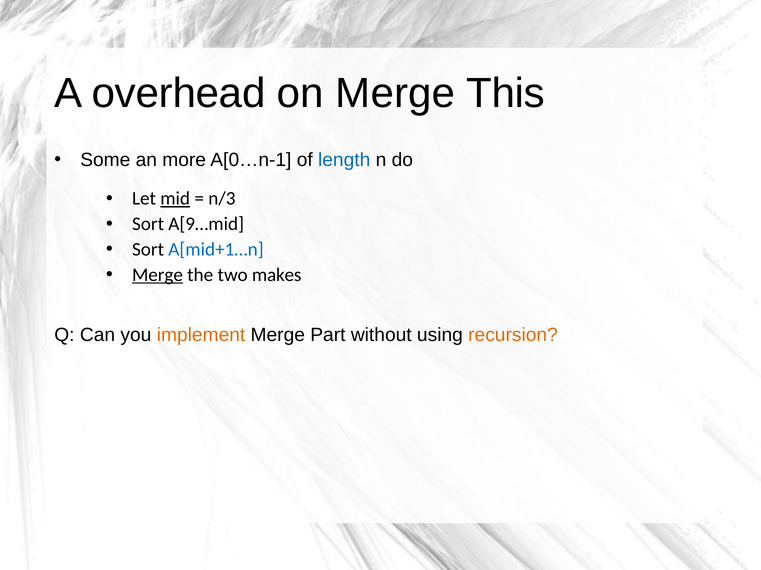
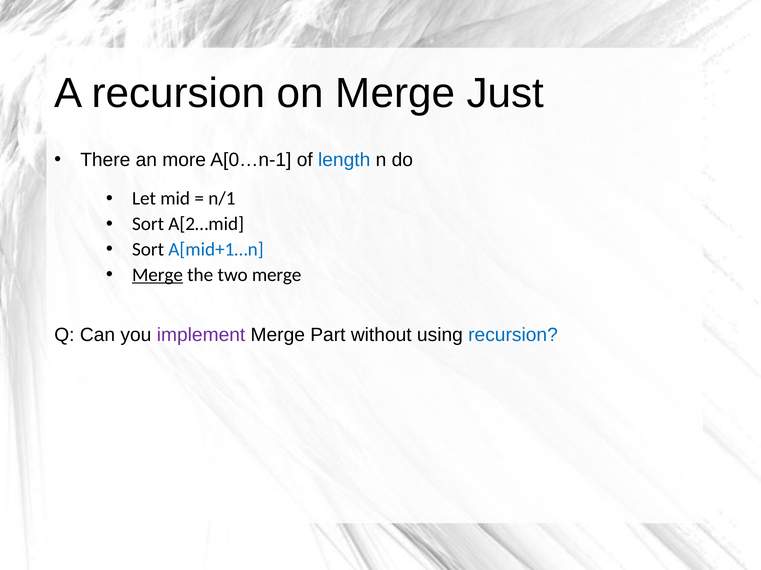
A overhead: overhead -> recursion (179, 93)
This: This -> Just (505, 93)
Some: Some -> There (105, 160)
mid underline: present -> none (175, 199)
n/3: n/3 -> n/1 (222, 199)
A[9…mid: A[9…mid -> A[2…mid (206, 224)
two makes: makes -> merge (277, 275)
implement colour: orange -> purple (201, 335)
recursion colour: orange -> blue (513, 335)
